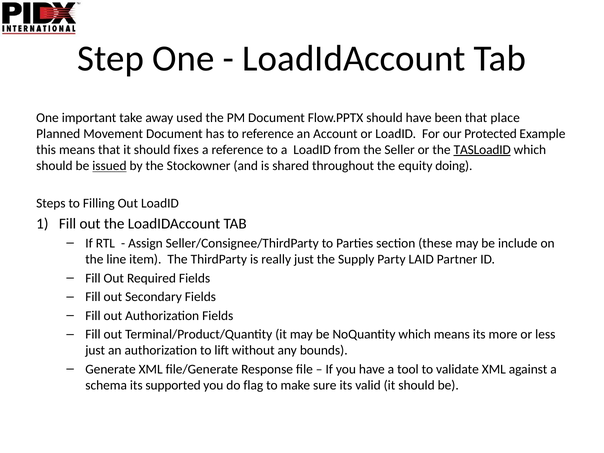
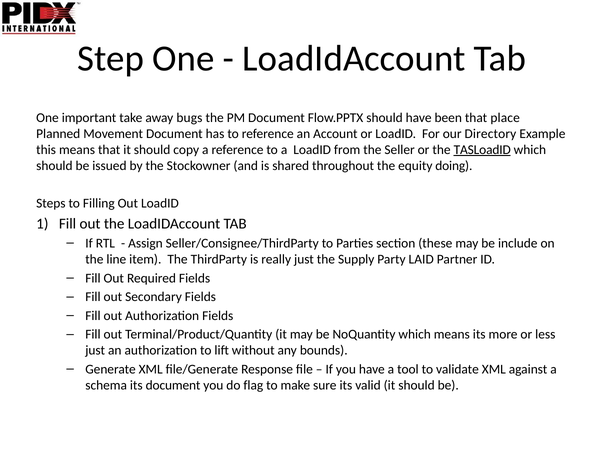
used: used -> bugs (189, 118)
Protected: Protected -> Directory (490, 134)
fixes: fixes -> copy (186, 150)
issued underline: present -> none (109, 166)
its supported: supported -> document (173, 385)
